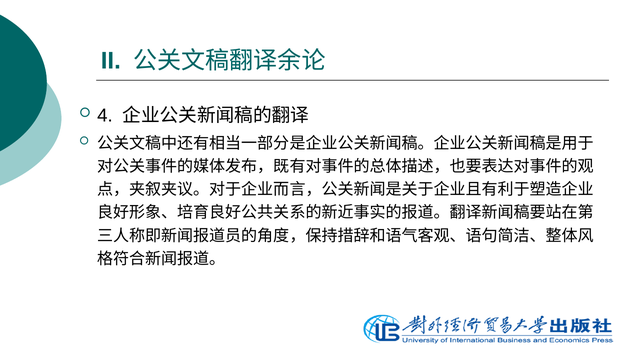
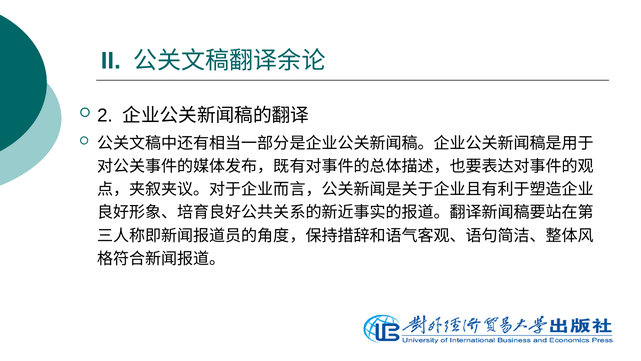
4: 4 -> 2 (105, 115)
